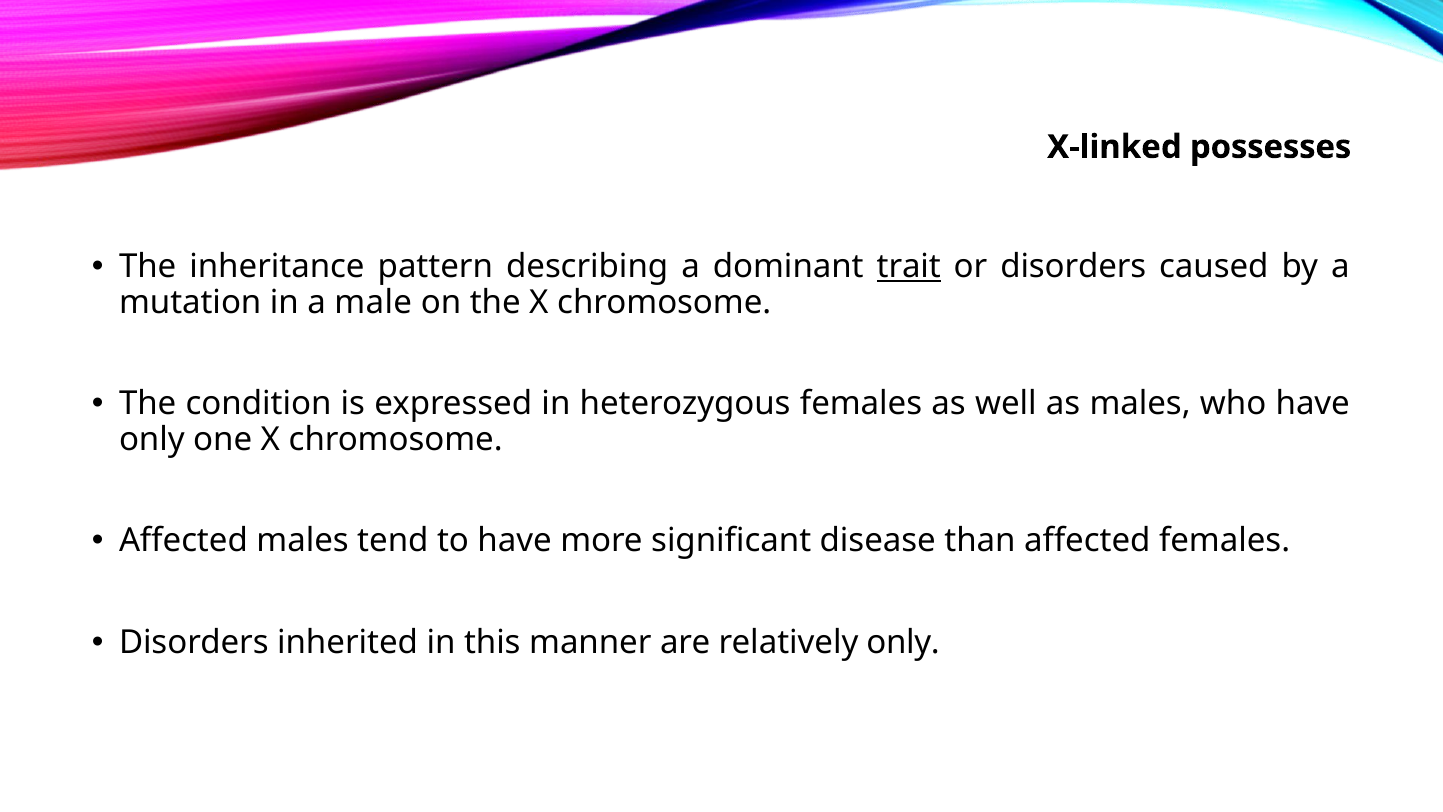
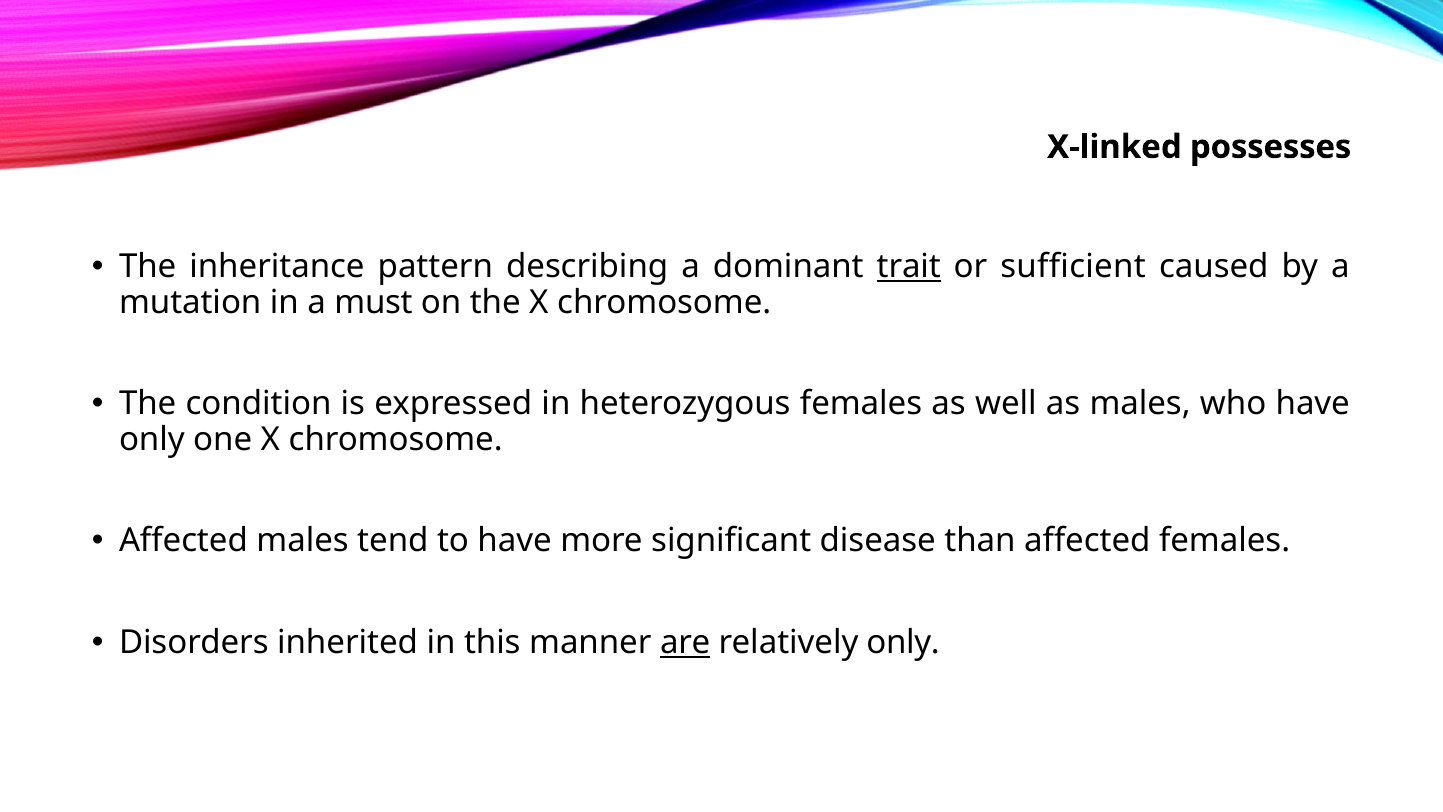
or disorders: disorders -> sufficient (1073, 267)
male: male -> must (374, 302)
are underline: none -> present (685, 642)
